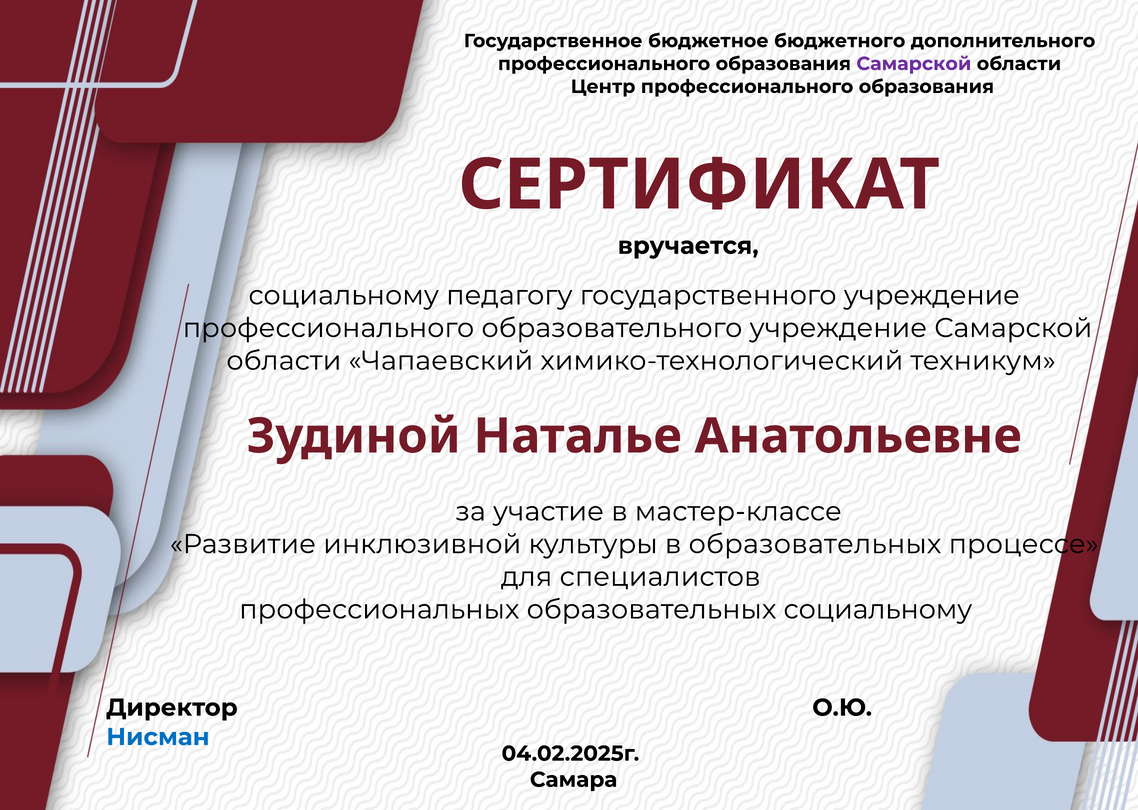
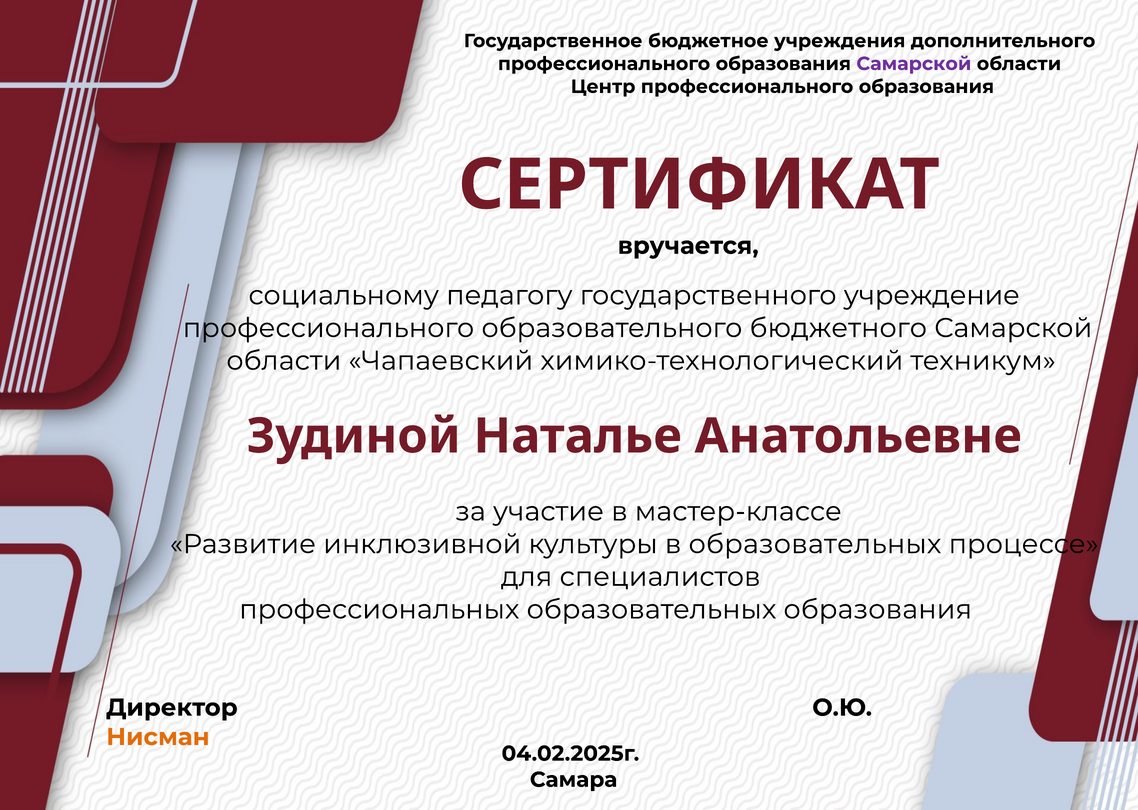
бюджетного: бюджетного -> учреждения (840, 41)
образовательного учреждение: учреждение -> бюджетного (838, 328)
образовательных социальному: социальному -> образования (878, 610)
Нисман colour: blue -> orange (158, 737)
